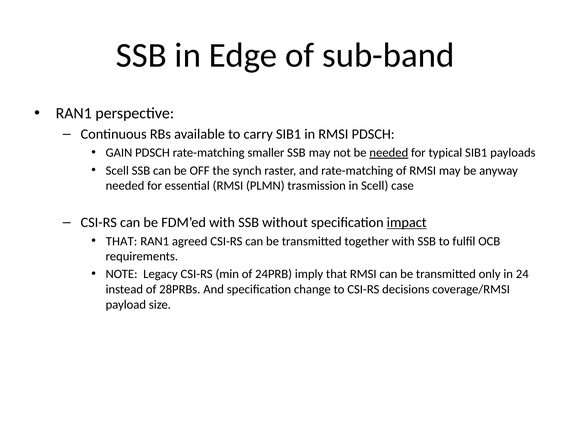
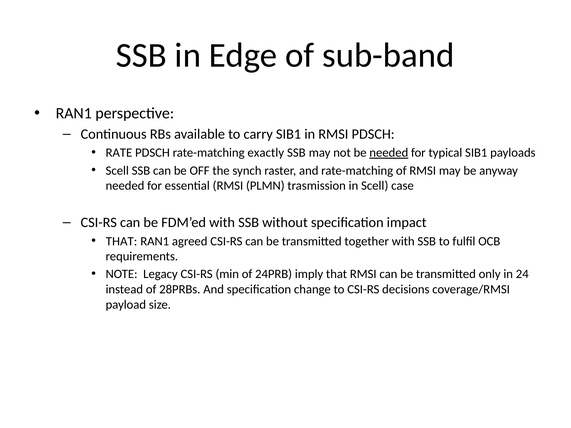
GAIN: GAIN -> RATE (119, 153)
smaller: smaller -> exactly (266, 153)
impact underline: present -> none (407, 223)
